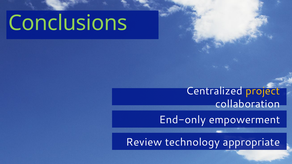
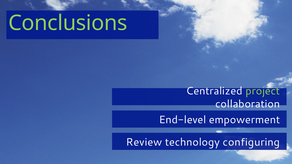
project colour: yellow -> light green (263, 91)
End-only: End-only -> End-level (183, 120)
appropriate: appropriate -> configuring (251, 142)
